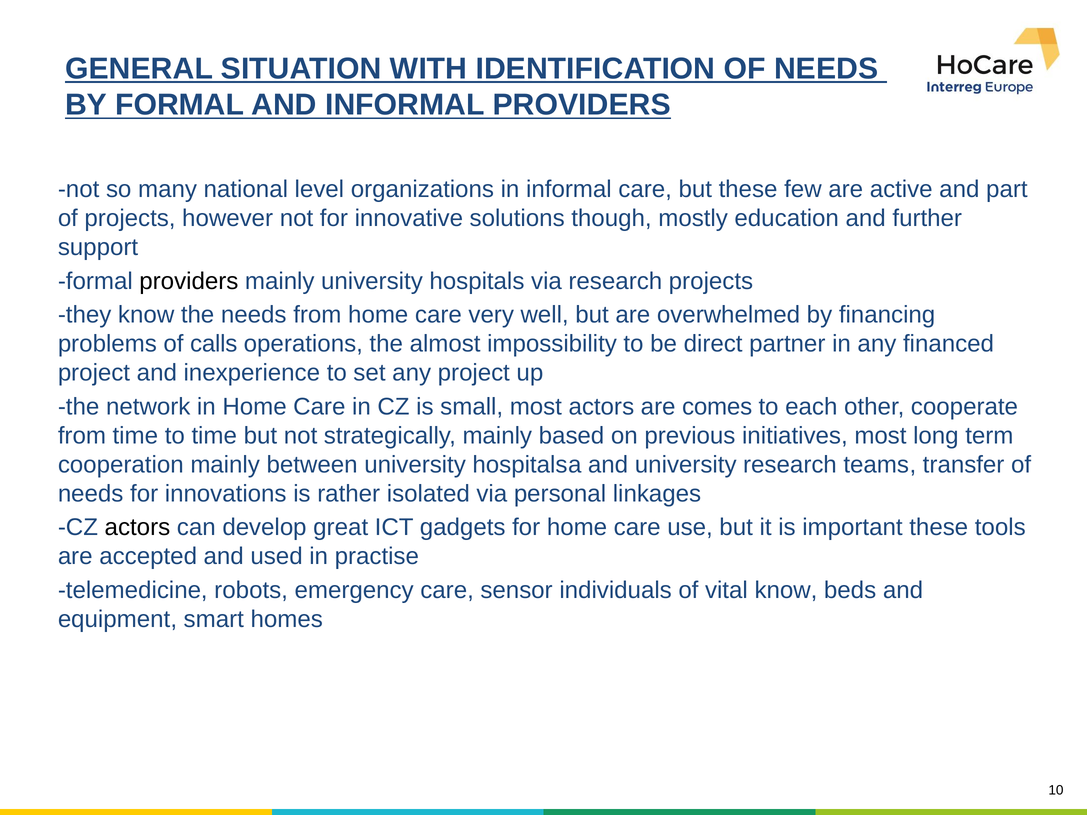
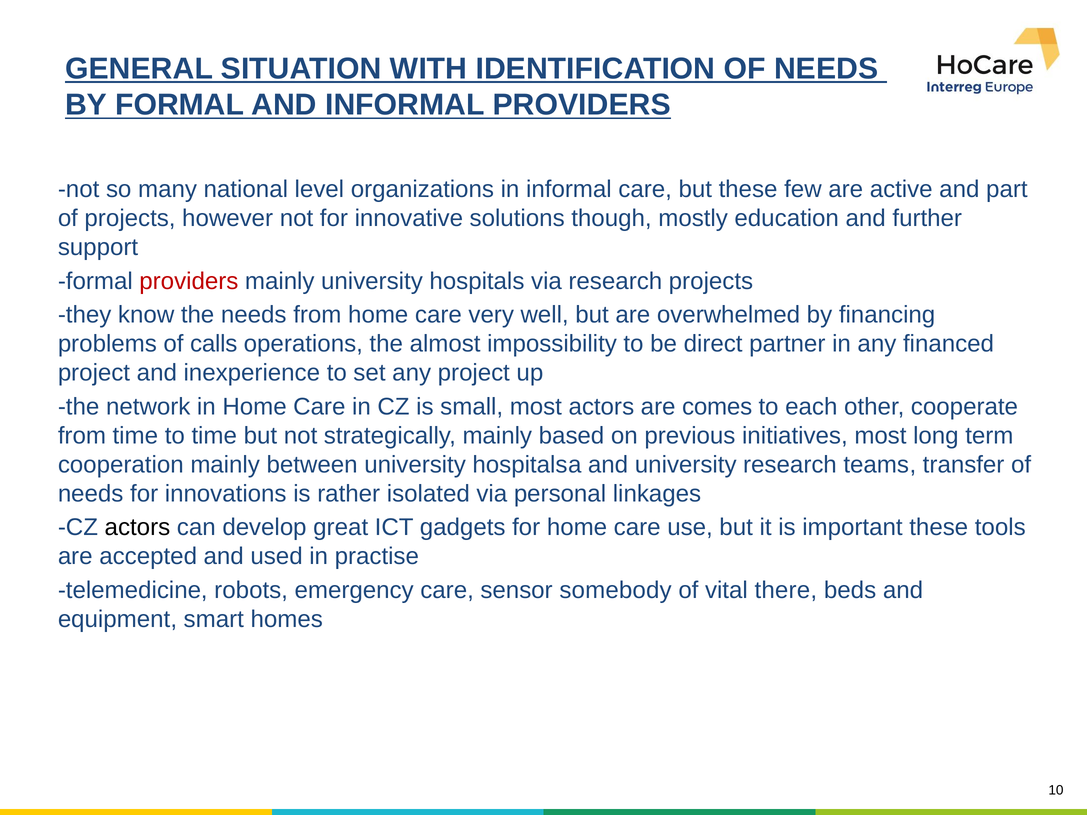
providers colour: black -> red (189, 281)
individuals: individuals -> somebody (616, 590)
vital know: know -> there (786, 590)
